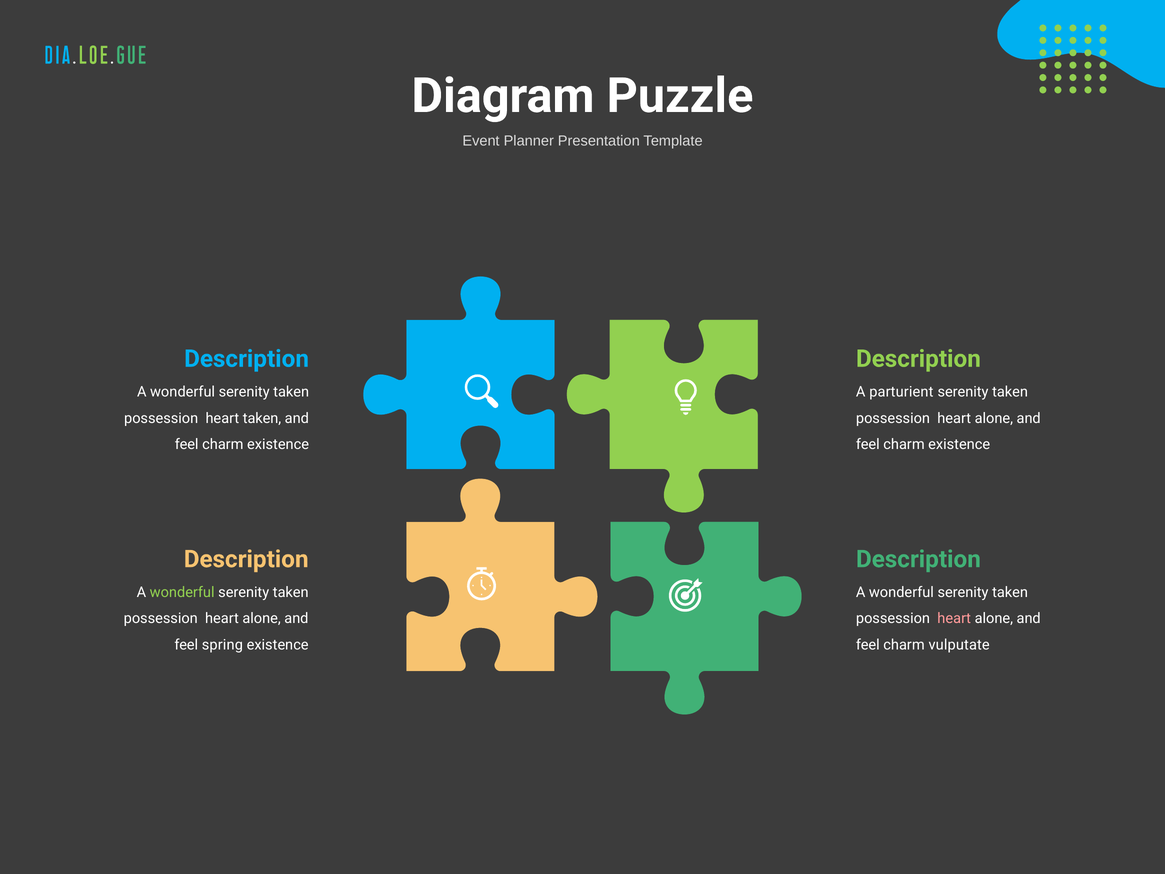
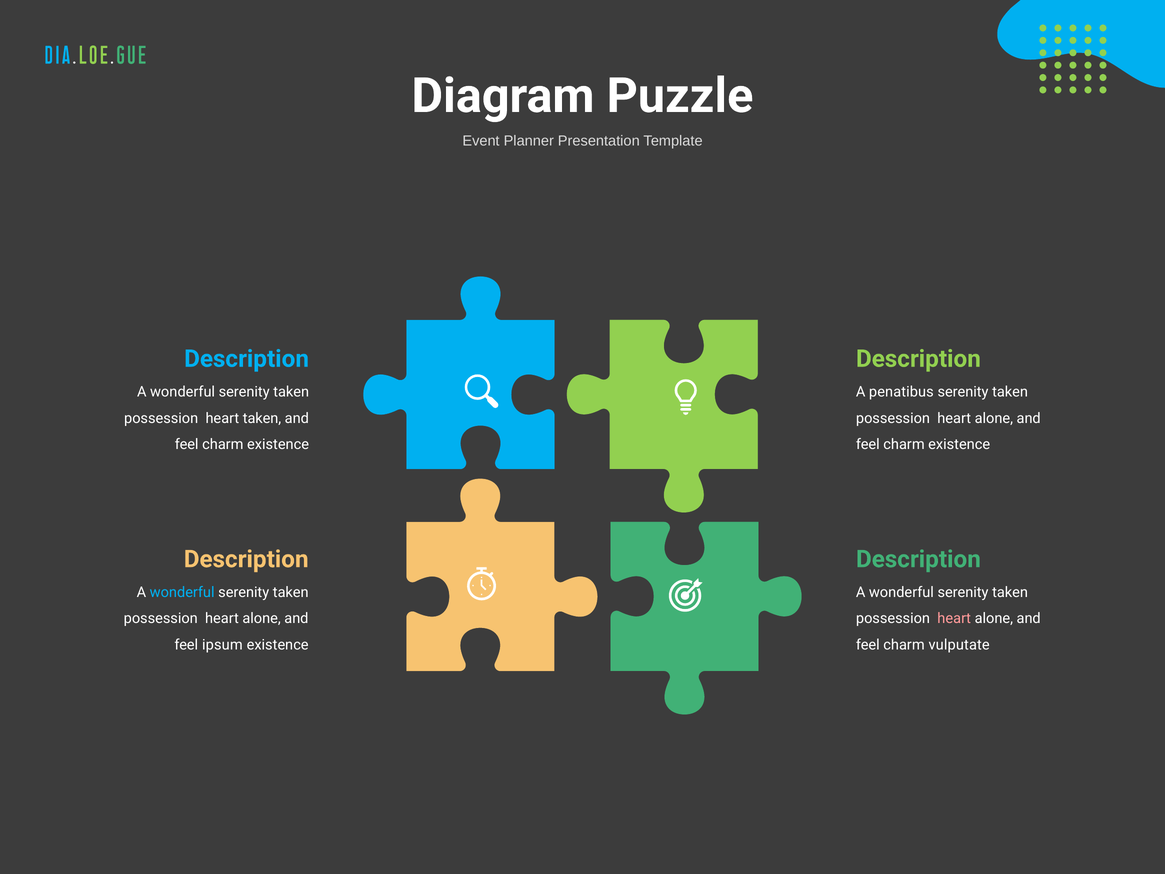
parturient: parturient -> penatibus (901, 392)
wonderful colour: light green -> light blue (182, 592)
spring: spring -> ipsum (222, 645)
